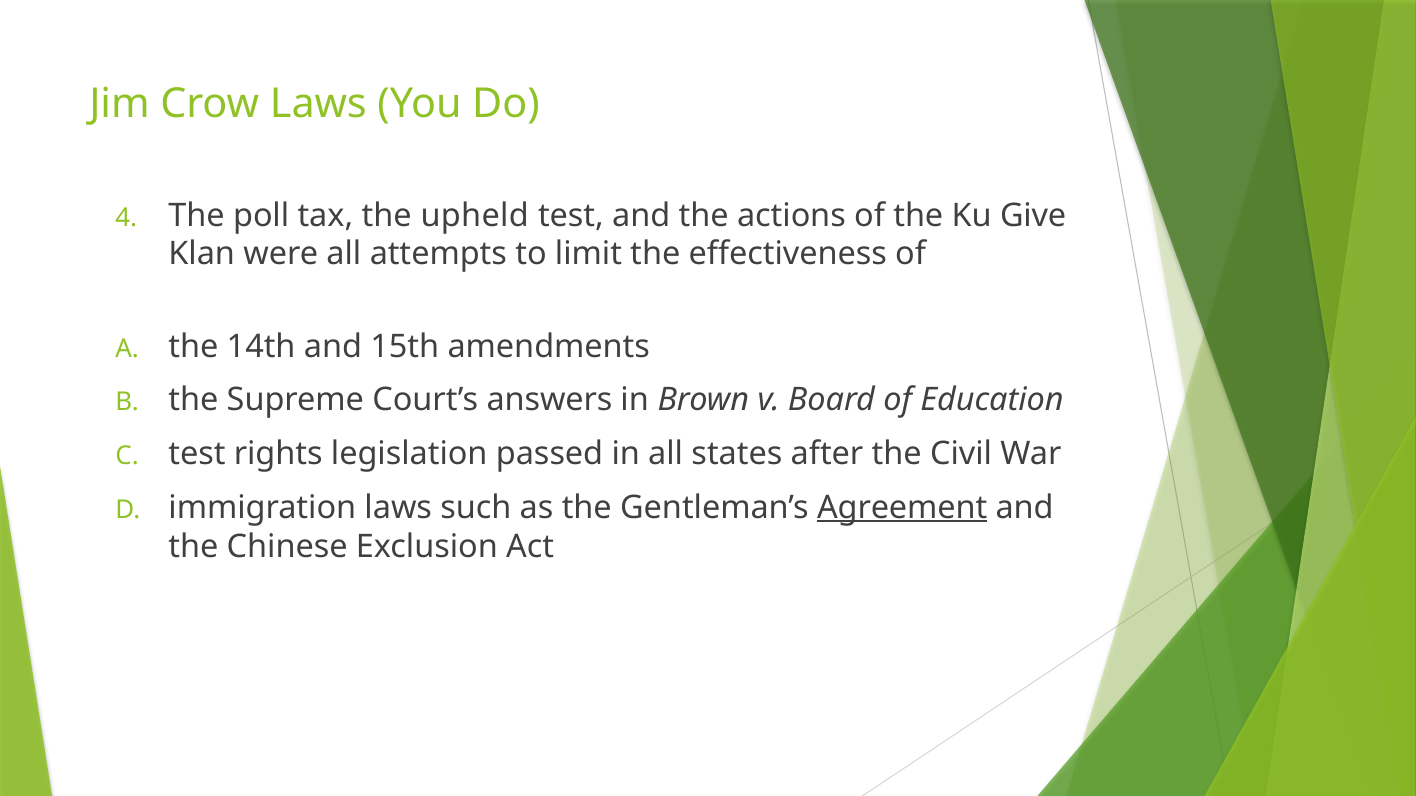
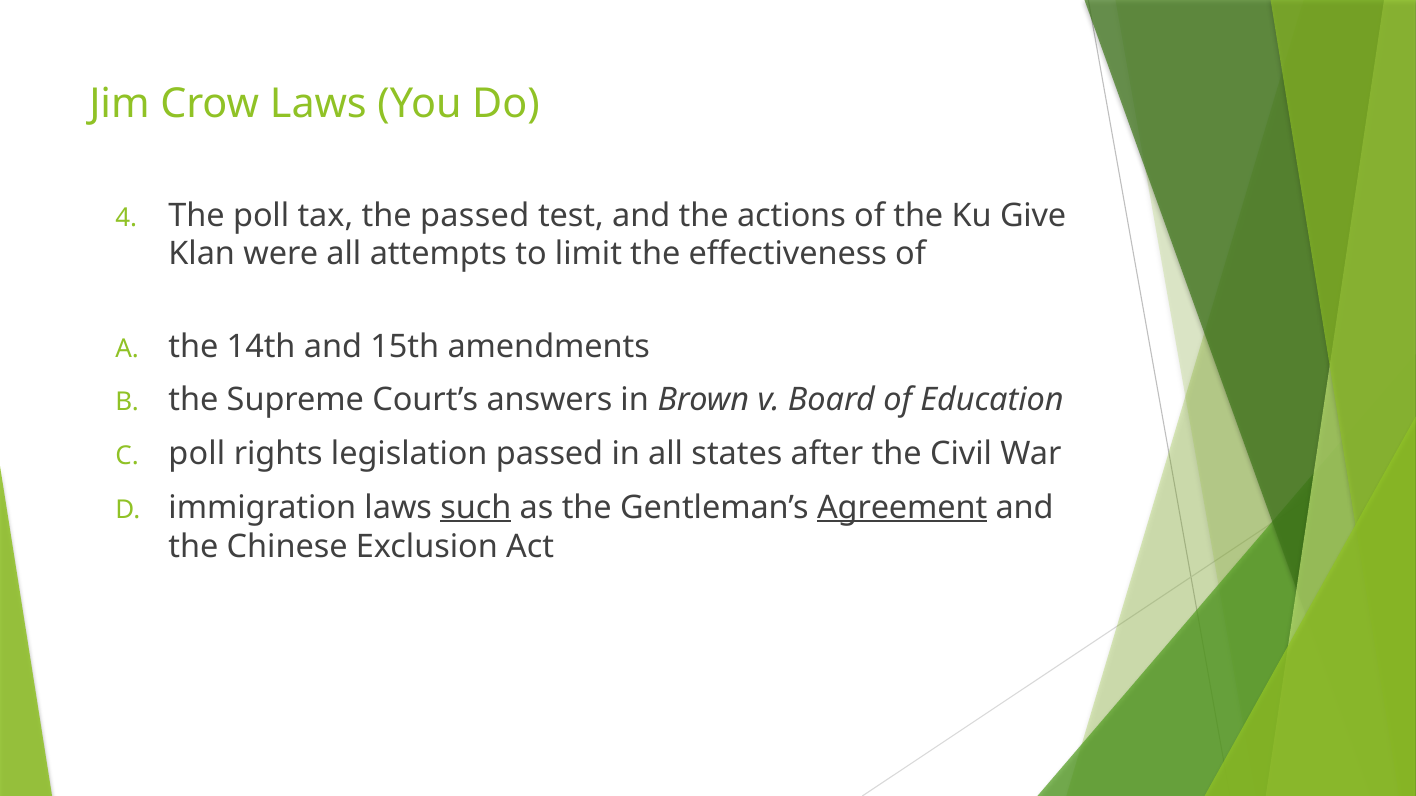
the upheld: upheld -> passed (475, 215)
test: test -> poll (197, 454)
such underline: none -> present (476, 508)
